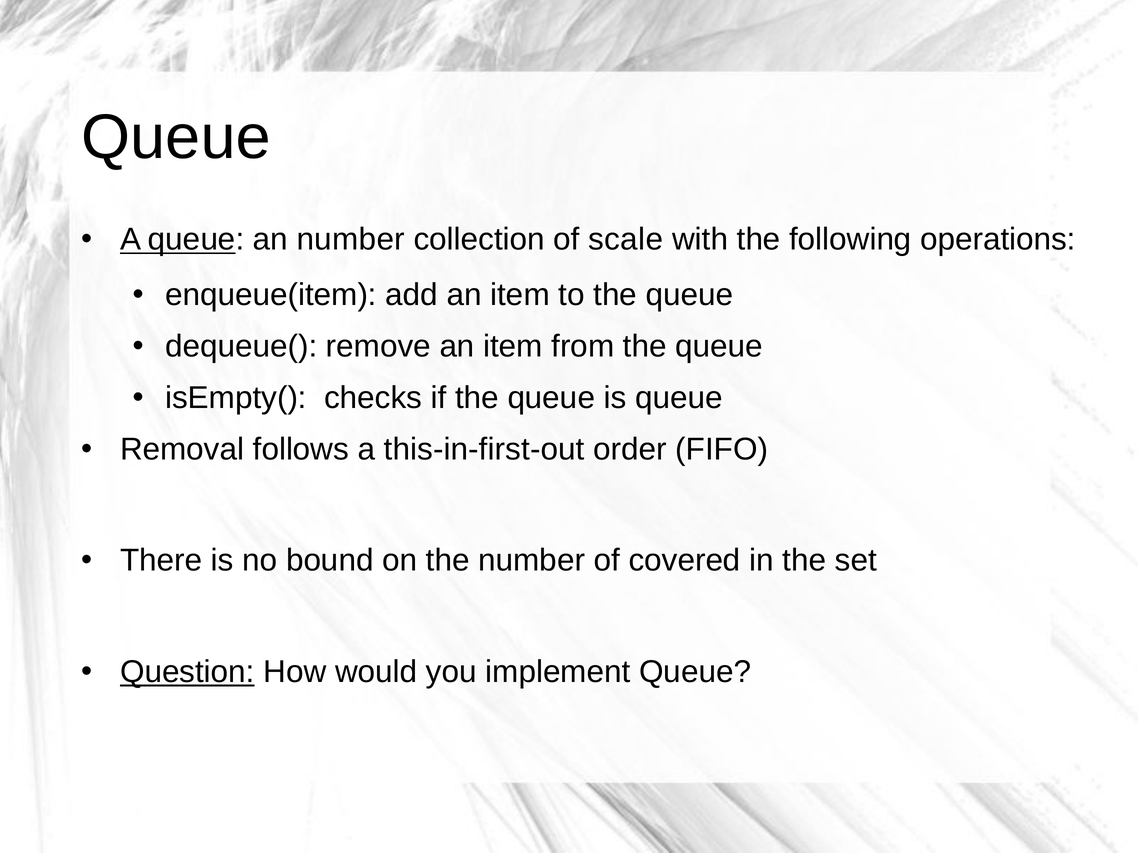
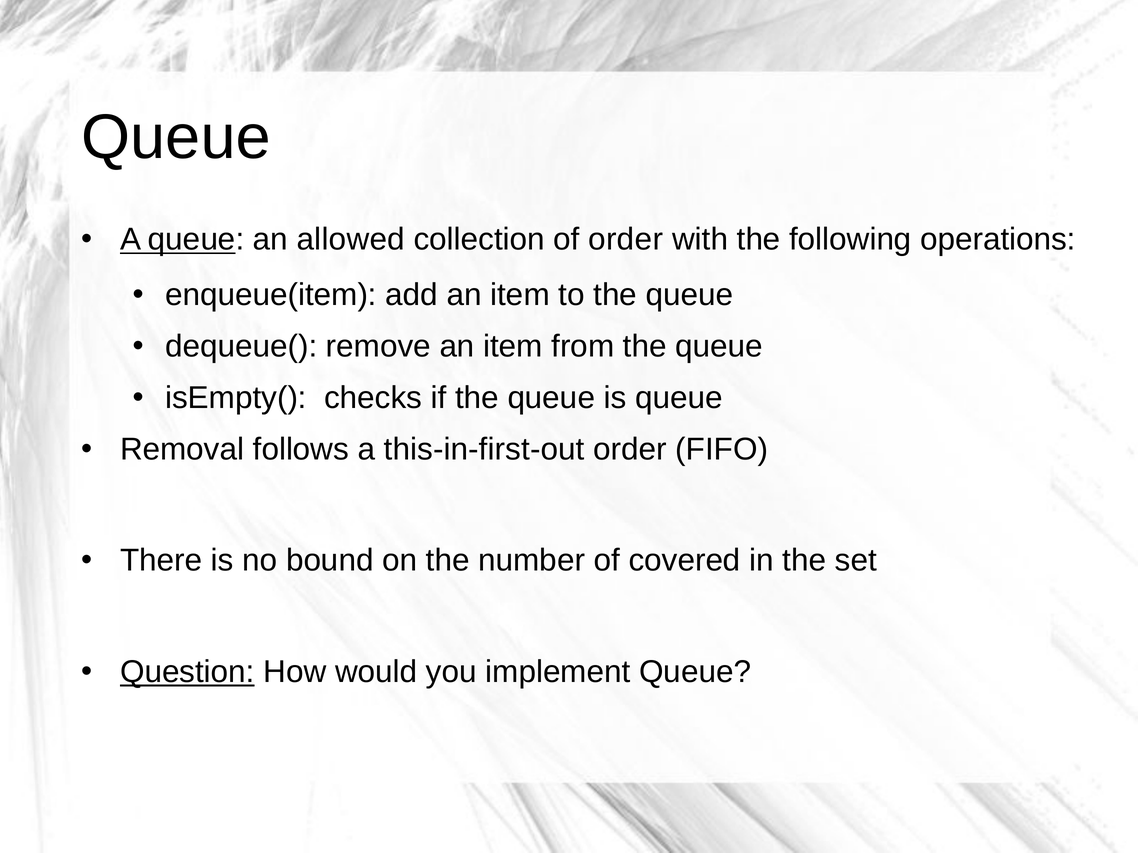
an number: number -> allowed (351, 239)
of scale: scale -> order (626, 239)
